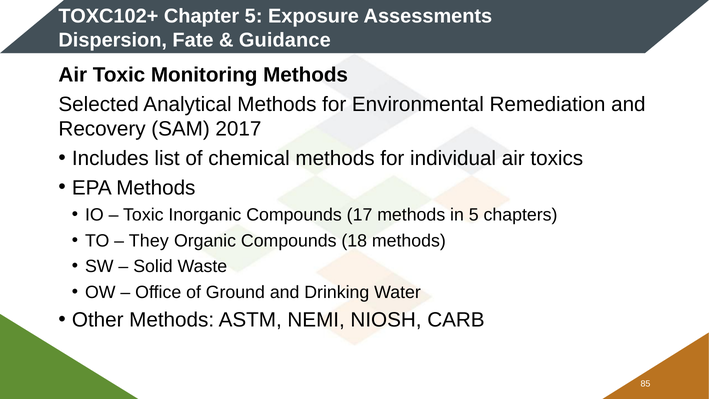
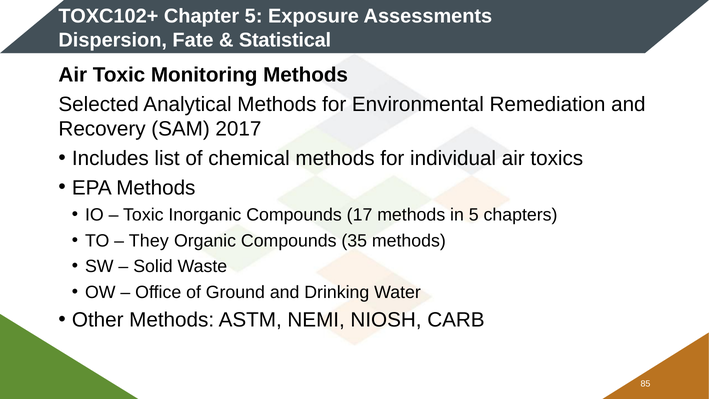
Guidance: Guidance -> Statistical (285, 40)
18: 18 -> 35 (354, 241)
